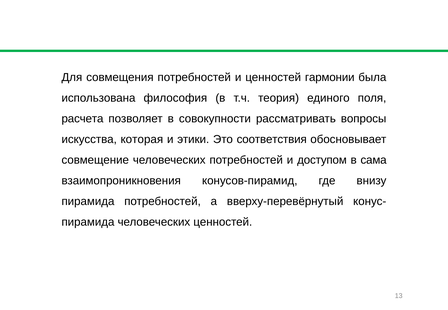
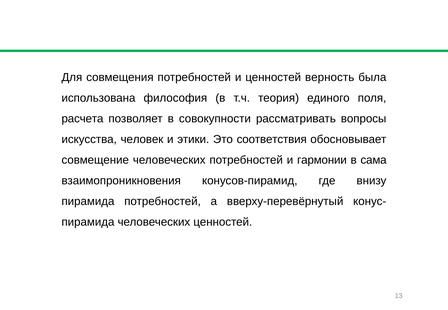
гармонии: гармонии -> верность (330, 77)
которая: которая -> человек (142, 139)
доступом: доступом -> гармонии (322, 160)
